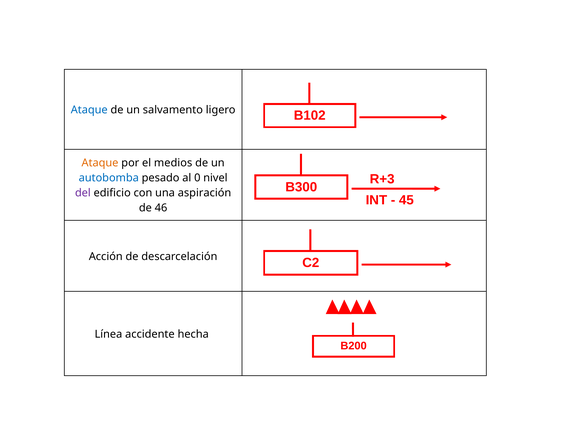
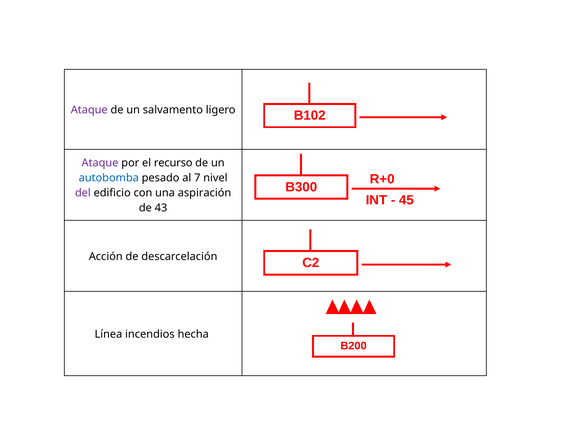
Ataque colour: blue -> purple (89, 110)
Ataque colour: orange -> purple (100, 163)
medios: medios -> recurso (173, 163)
R+3: R+3 -> R+0 (382, 179)
0: 0 -> 7 (197, 178)
46: 46 -> 43 (161, 208)
accidente: accidente -> incendios (150, 334)
